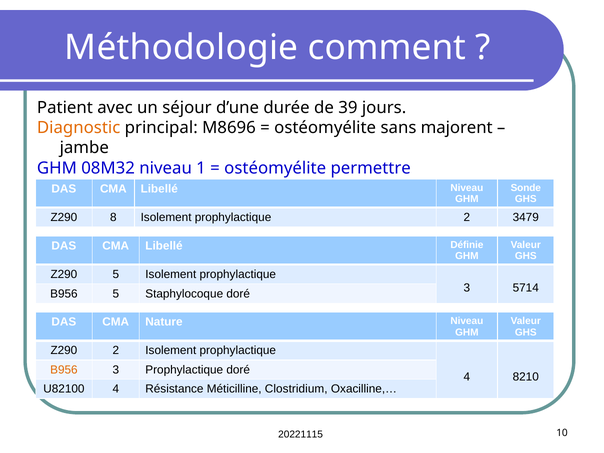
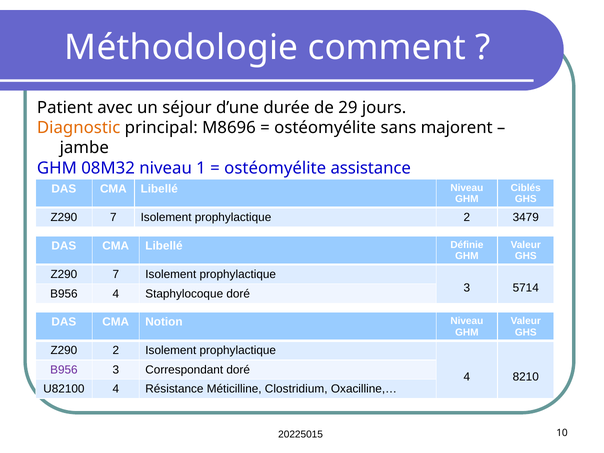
39: 39 -> 29 (348, 108)
permettre: permettre -> assistance (371, 168)
Sonde: Sonde -> Ciblés (526, 188)
8: 8 -> 7 (113, 217)
5: 5 -> 7 (116, 274)
B956 5: 5 -> 4 (116, 294)
Nature: Nature -> Notion (164, 322)
B956 colour: orange -> purple (64, 370)
3 Prophylactique: Prophylactique -> Correspondant (184, 370)
20221115: 20221115 -> 20225015 (301, 435)
